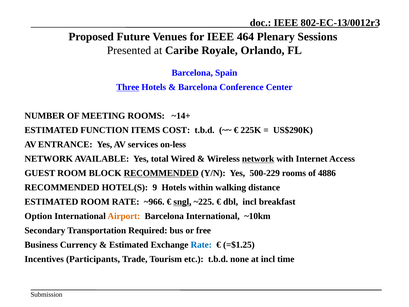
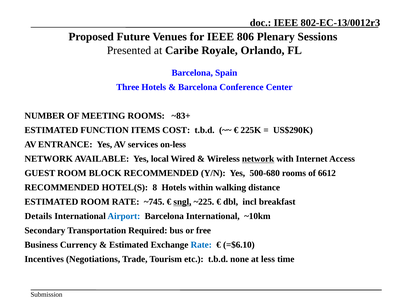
464: 464 -> 806 (245, 37)
Three underline: present -> none (128, 87)
~14+: ~14+ -> ~83+ (181, 116)
total: total -> local (160, 159)
RECOMMENDED underline: present -> none (161, 173)
500-229: 500-229 -> 500-680 (265, 173)
4886: 4886 -> 6612 (327, 173)
9: 9 -> 8 (155, 187)
~966: ~966 -> ~745 (154, 202)
Option: Option -> Details (38, 216)
Airport colour: orange -> blue (124, 216)
=$1.25: =$1.25 -> =$6.10 (239, 245)
Participants: Participants -> Negotiations (93, 259)
at incl: incl -> less (268, 259)
